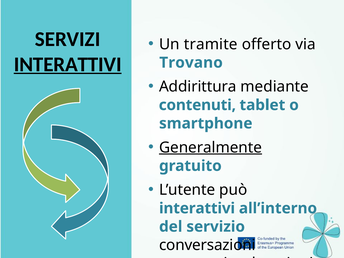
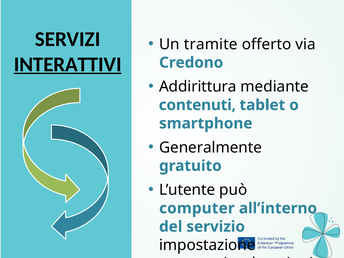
Trovano: Trovano -> Credono (191, 63)
Generalmente underline: present -> none (211, 147)
interattivi: interattivi -> computer (197, 208)
conversazioni: conversazioni -> impostazione (207, 245)
